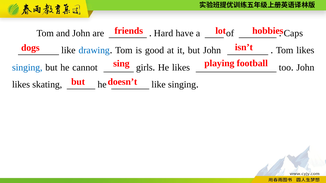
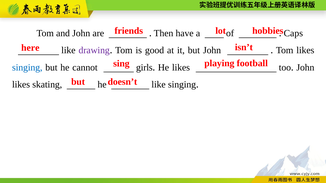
Hard: Hard -> Then (164, 33)
dogs: dogs -> here (30, 48)
drawing colour: blue -> purple (94, 50)
